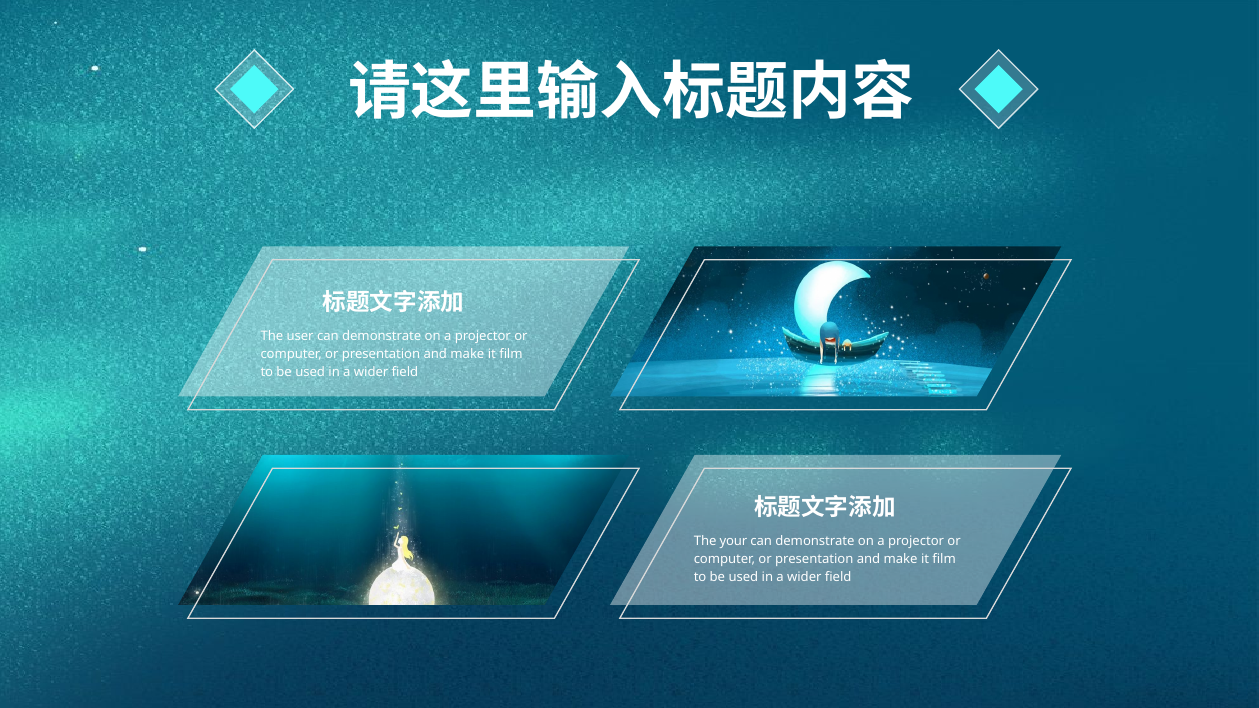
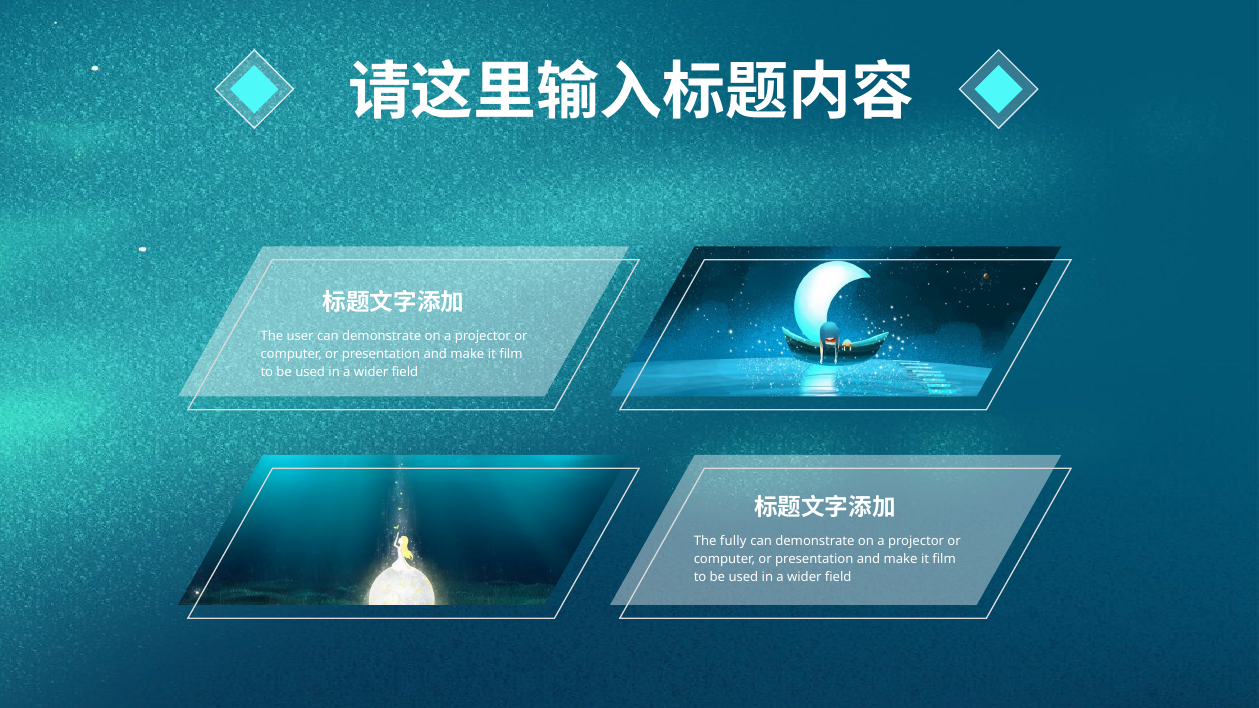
your: your -> fully (733, 541)
